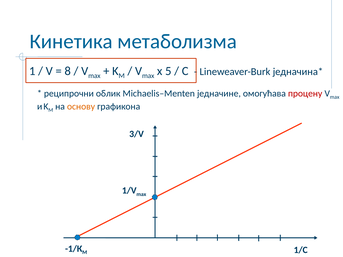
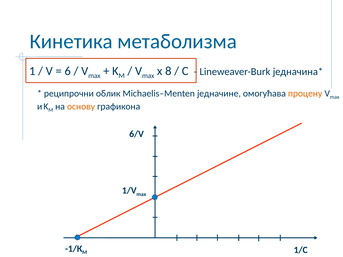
8: 8 -> 6 (68, 71)
5: 5 -> 8 (168, 71)
процену colour: red -> orange (305, 93)
3/V: 3/V -> 6/V (137, 134)
